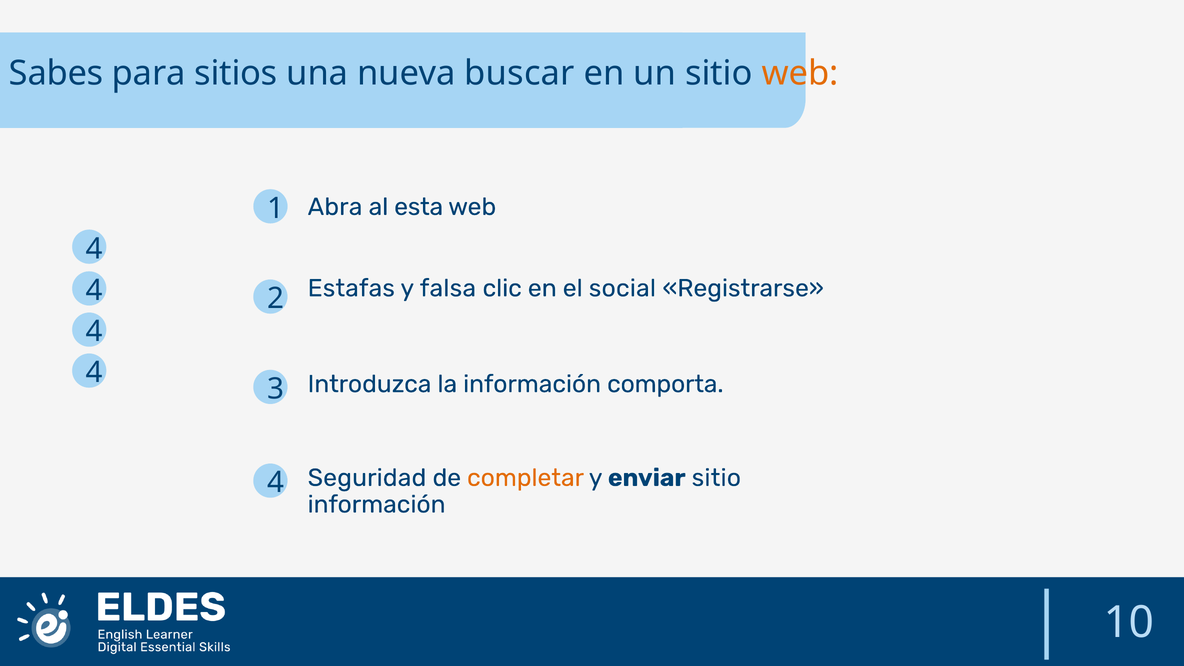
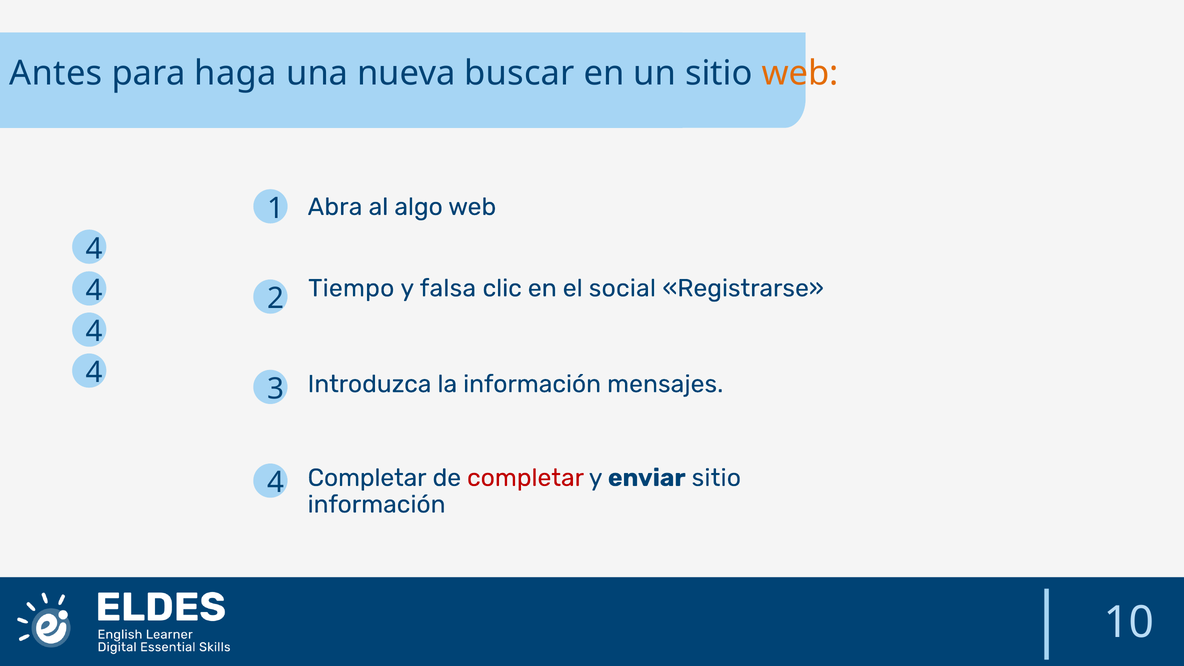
Sabes: Sabes -> Antes (56, 73)
sitios: sitios -> haga (236, 73)
esta: esta -> algo (419, 207)
Estafas: Estafas -> Tiempo (351, 288)
comporta: comporta -> mensajes (665, 384)
Seguridad: Seguridad -> Completar (367, 478)
completar colour: orange -> red (526, 478)
